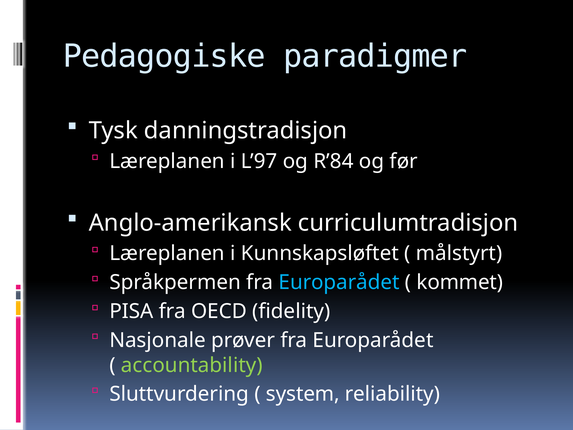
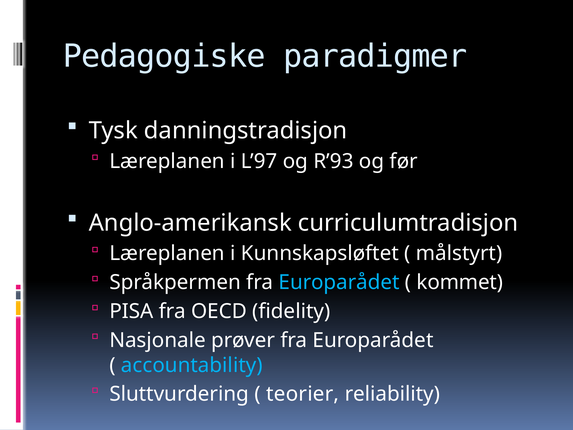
R’84: R’84 -> R’93 (333, 161)
accountability colour: light green -> light blue (192, 365)
system: system -> teorier (303, 394)
